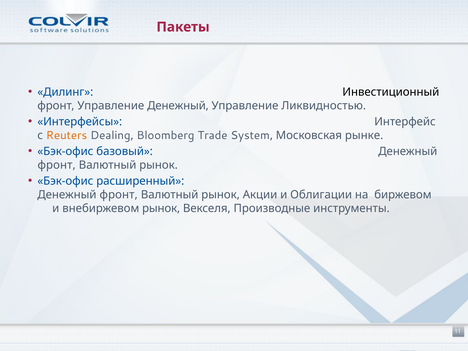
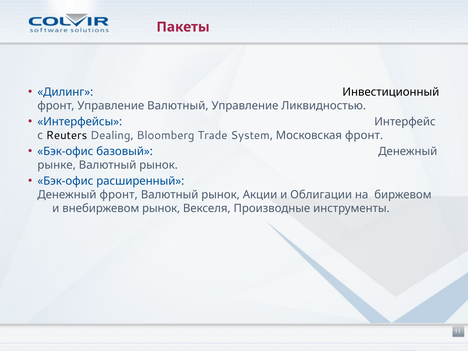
Управление Денежный: Денежный -> Валютный (178, 106)
Reuters colour: orange -> black (67, 135)
Московская рынке: рынке -> фронт (364, 135)
фронт: фронт -> рынке (57, 165)
